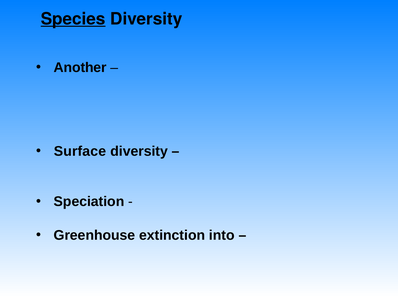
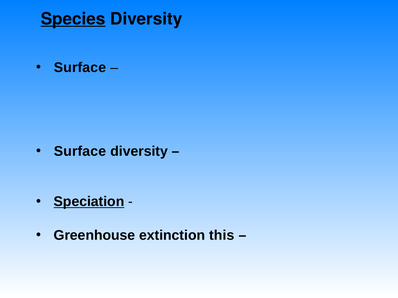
Another: Another -> Surface (80, 68)
Speciation underline: none -> present (89, 202)
into: into -> this (222, 236)
